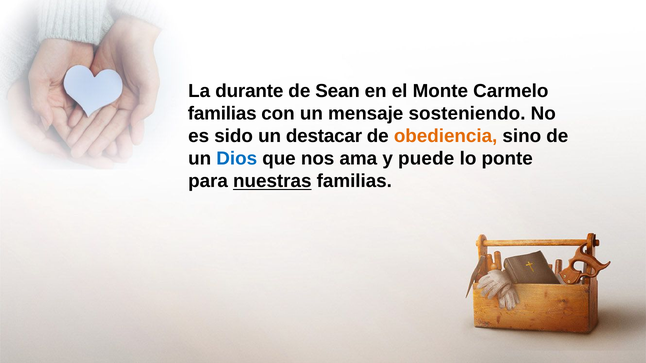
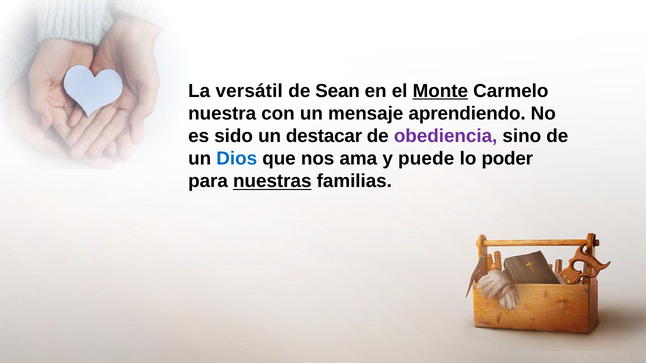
durante: durante -> versátil (249, 91)
Monte underline: none -> present (440, 91)
familias: familias -> nuestra (222, 114)
sosteniendo: sosteniendo -> aprendiendo (467, 114)
obediencia colour: orange -> purple (446, 136)
ponte: ponte -> poder (507, 159)
